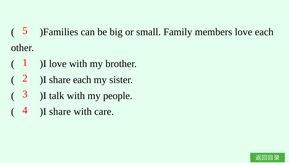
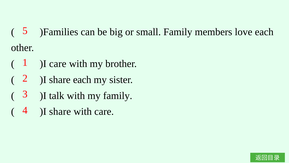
)I love: love -> care (58, 64)
my people: people -> family (118, 95)
